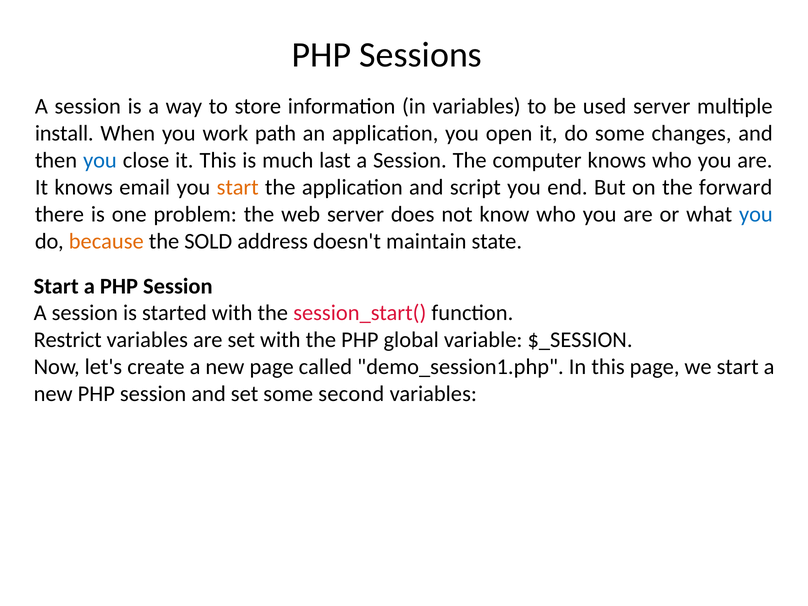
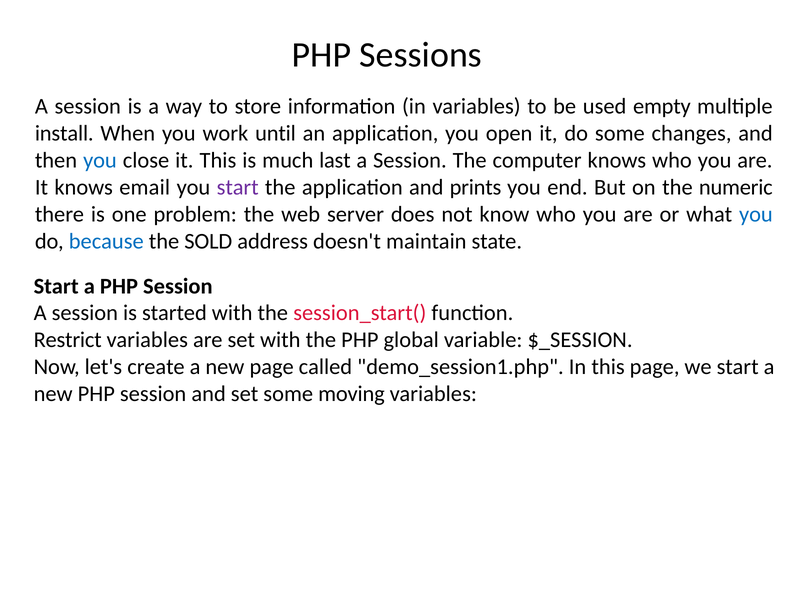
used server: server -> empty (662, 107)
path: path -> until (276, 133)
start colour: orange -> purple (238, 187)
script: script -> prints (476, 187)
forward: forward -> numeric (736, 187)
because colour: orange -> blue (106, 241)
second: second -> moving (351, 394)
